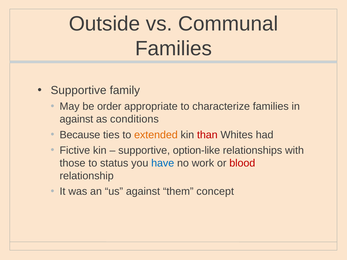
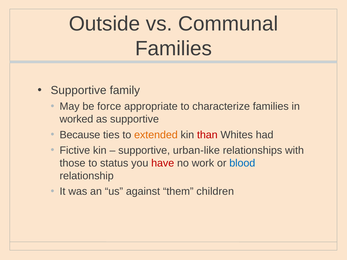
order: order -> force (109, 107)
against: against -> worked (76, 119)
as conditions: conditions -> supportive (134, 119)
option-like: option-like -> urban-like (196, 151)
have colour: blue -> red (163, 163)
blood colour: red -> blue (242, 163)
concept: concept -> children (215, 192)
